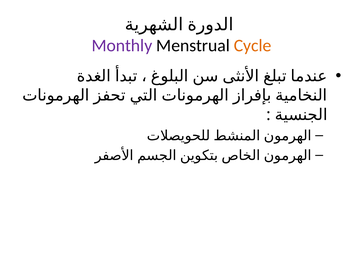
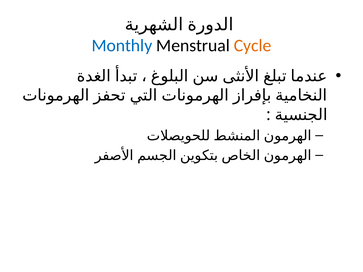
Monthly colour: purple -> blue (122, 46)
